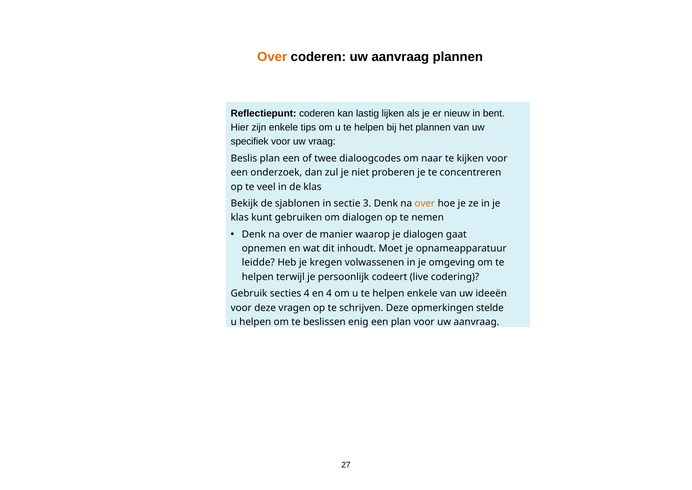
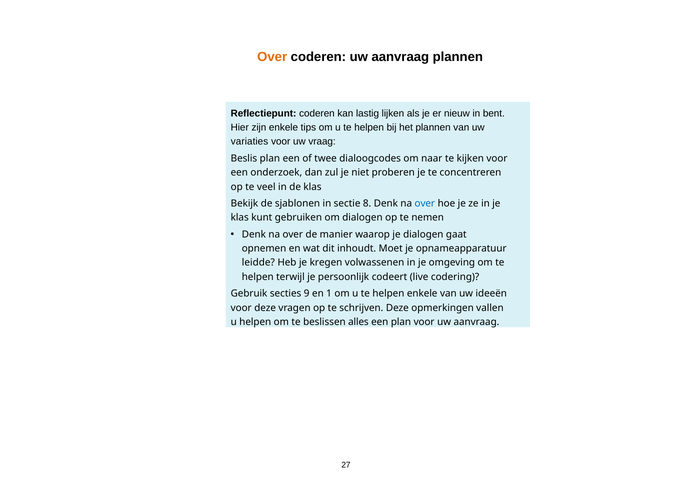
specifiek: specifiek -> variaties (250, 142)
3: 3 -> 8 (367, 203)
over colour: orange -> blue (425, 203)
secties 4: 4 -> 9 (307, 293)
en 4: 4 -> 1 (329, 293)
stelde: stelde -> vallen (490, 307)
enig: enig -> alles (358, 322)
